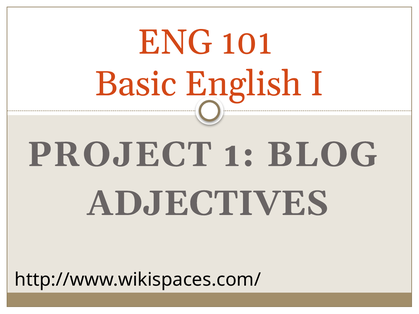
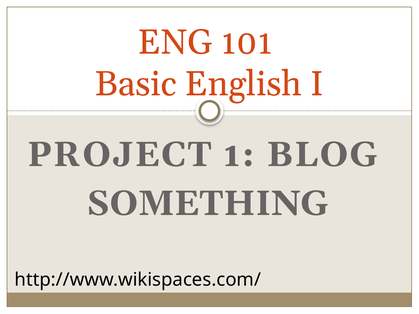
ADJECTIVES: ADJECTIVES -> SOMETHING (208, 204)
